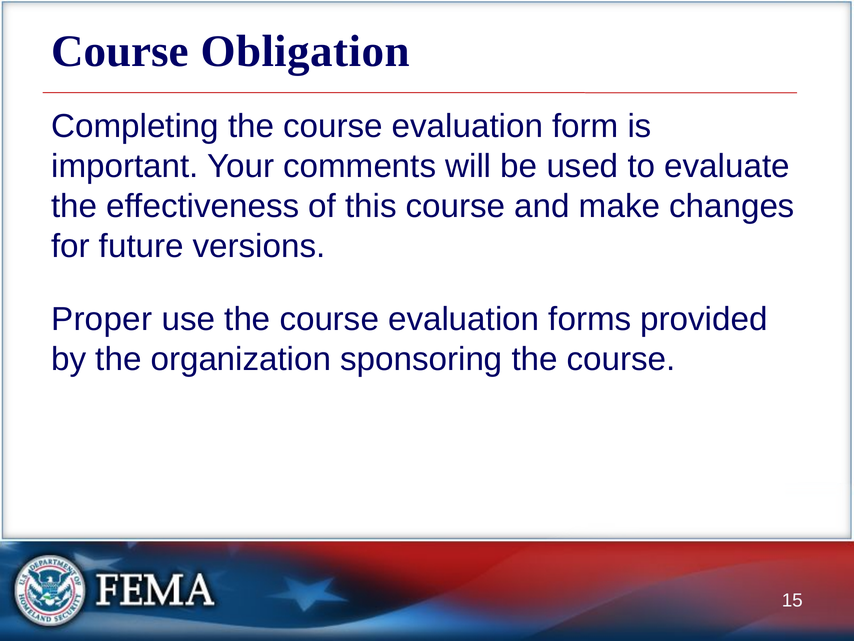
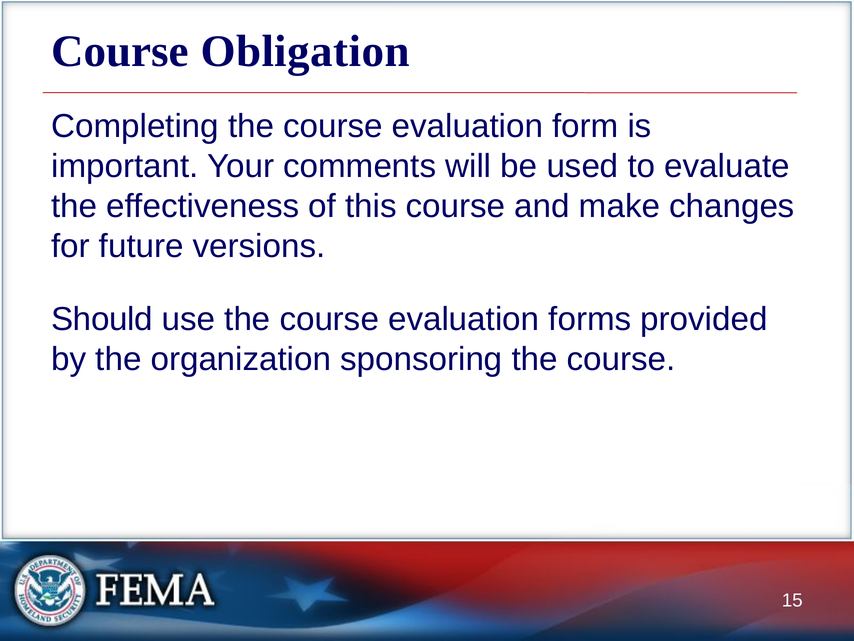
Proper: Proper -> Should (102, 319)
